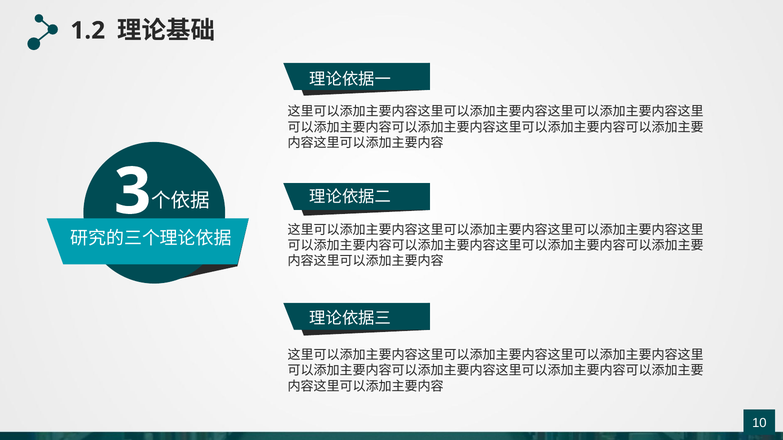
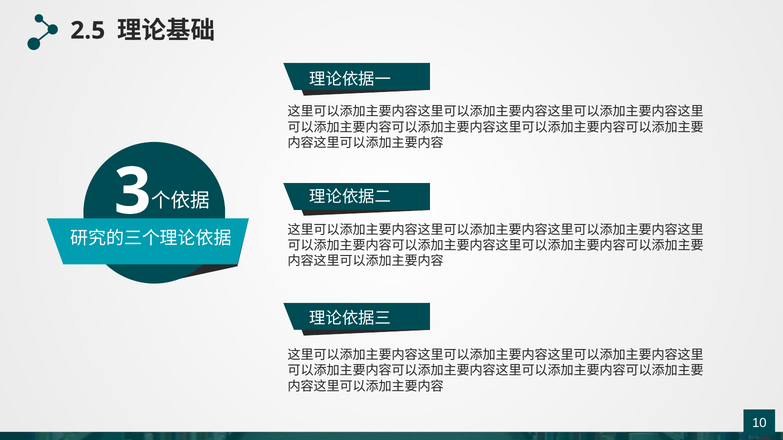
1.2: 1.2 -> 2.5 (88, 31)
